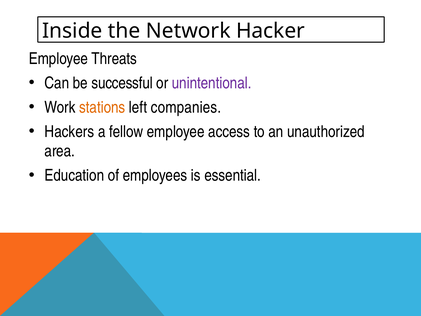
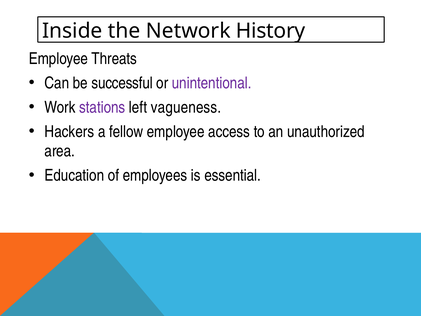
Hacker: Hacker -> History (271, 31)
stations colour: orange -> purple (102, 107)
companies: companies -> vagueness (186, 107)
